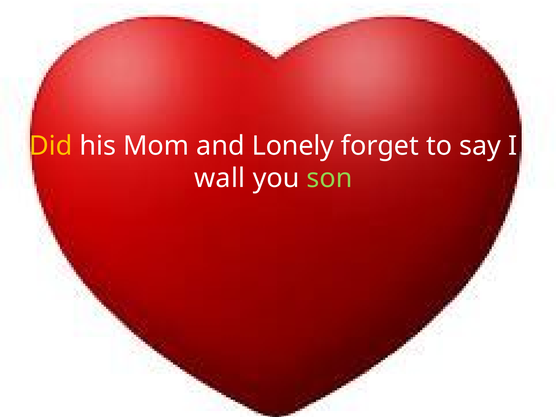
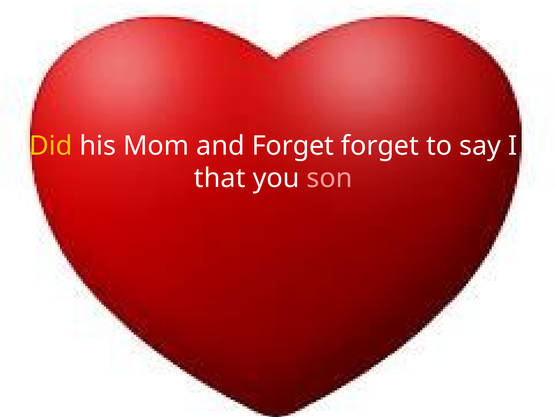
and Lonely: Lonely -> Forget (293, 146)
wall: wall -> that (220, 178)
son colour: light green -> pink (330, 178)
